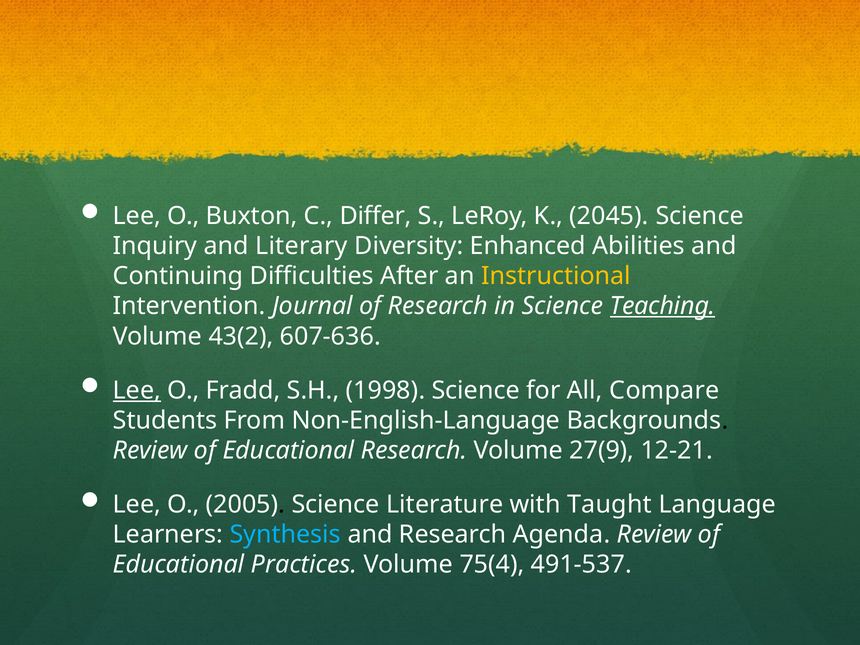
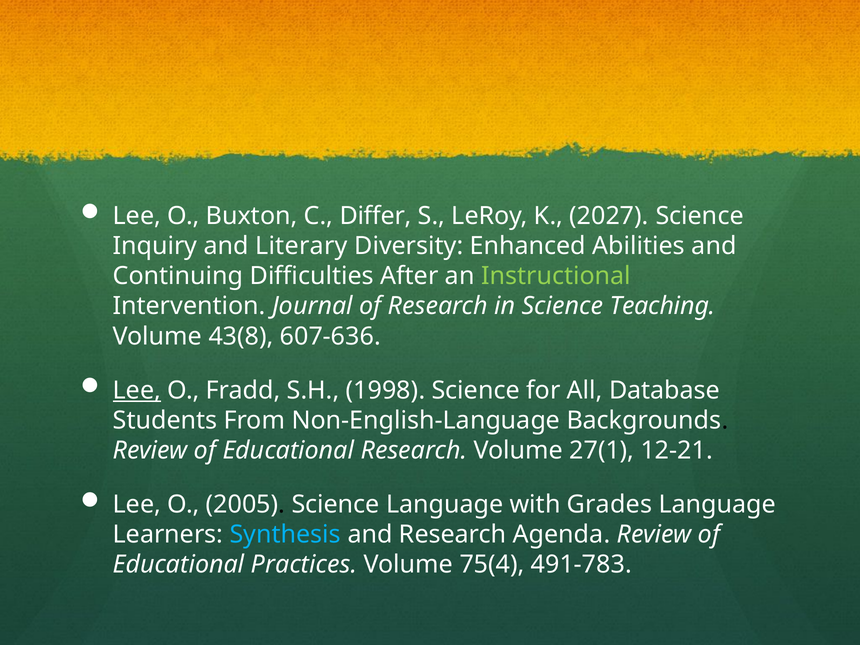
2045: 2045 -> 2027 (609, 216)
Instructional colour: yellow -> light green (556, 276)
Teaching underline: present -> none (663, 306)
43(2: 43(2 -> 43(8 (241, 336)
Compare: Compare -> Database (665, 390)
27(9: 27(9 -> 27(1 (602, 450)
Science Literature: Literature -> Language (445, 504)
Taught: Taught -> Grades (610, 504)
491-537: 491-537 -> 491-783 (581, 565)
